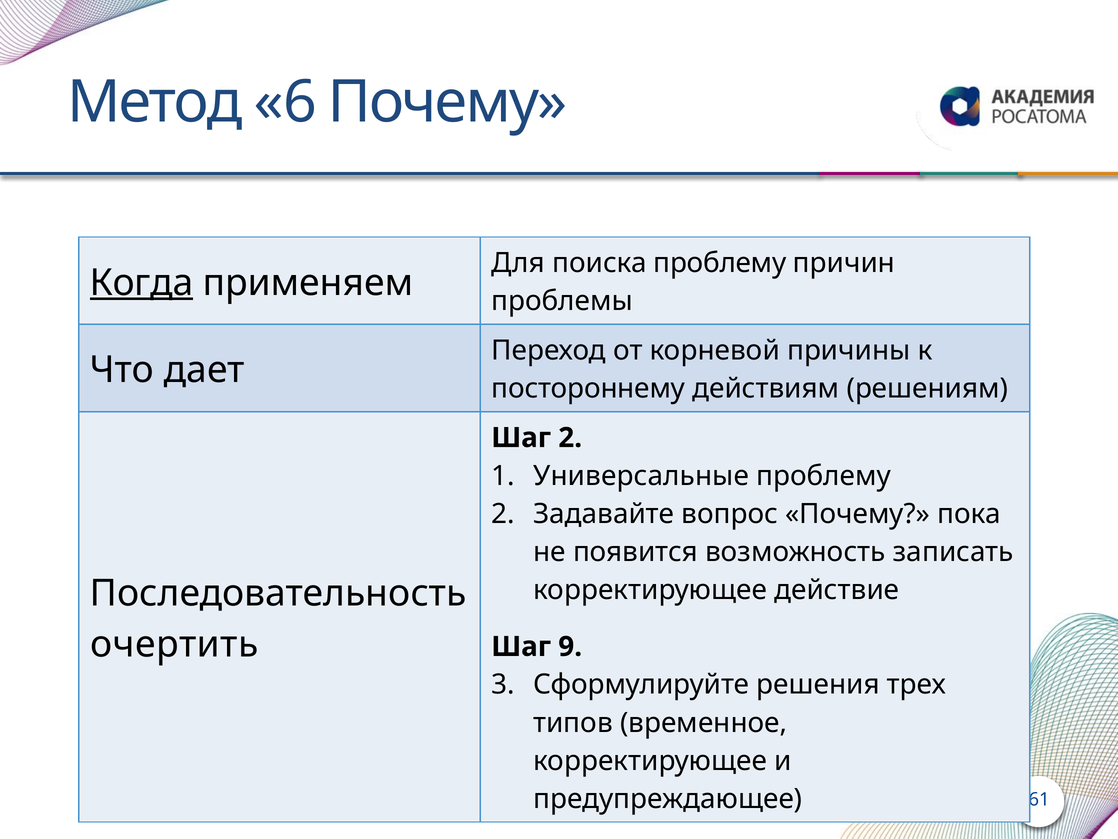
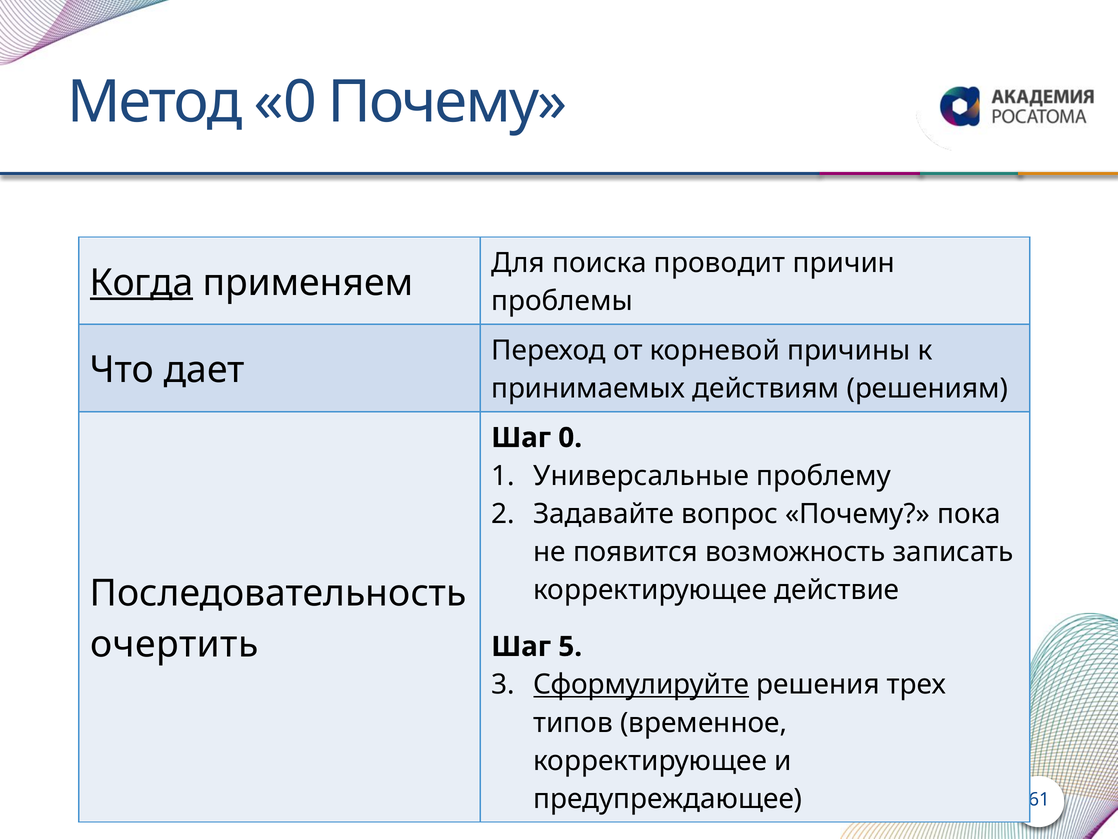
Метод 6: 6 -> 0 (285, 102)
поиска проблему: проблему -> проводит (720, 263)
постороннему: постороннему -> принимаемых (588, 388)
Шаг 2: 2 -> 0 (570, 438)
9: 9 -> 5 (570, 646)
Сформулируйте underline: none -> present (641, 684)
